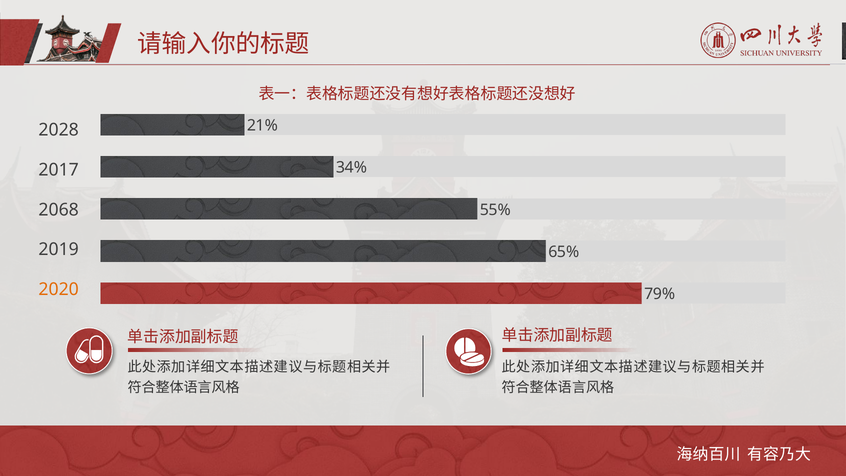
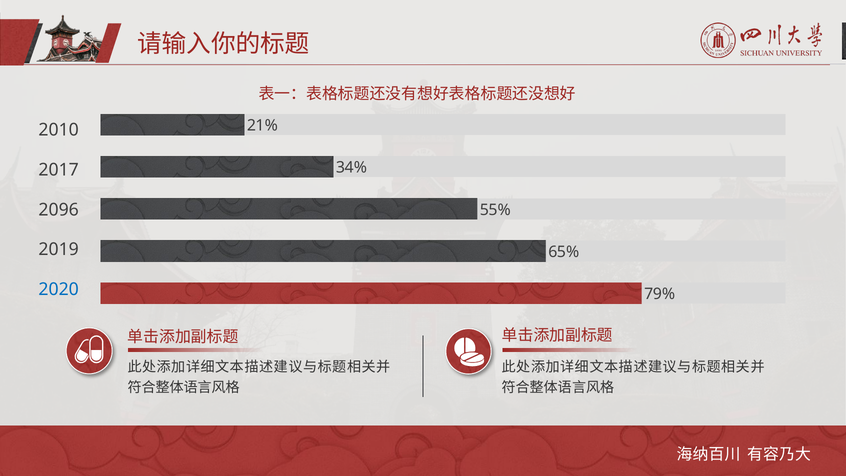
2028: 2028 -> 2010 (59, 130)
2068: 2068 -> 2096 (59, 210)
2020 colour: orange -> blue (59, 289)
